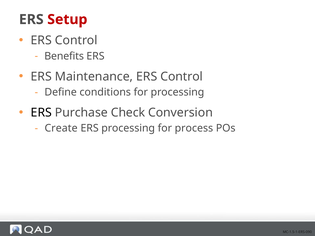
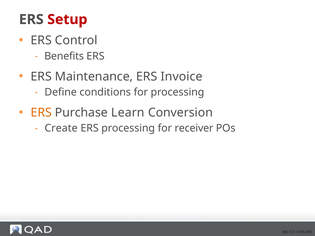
Maintenance ERS Control: Control -> Invoice (182, 77)
ERS colour: black -> orange (41, 113)
Check: Check -> Learn (128, 113)
process: process -> receiver (194, 128)
